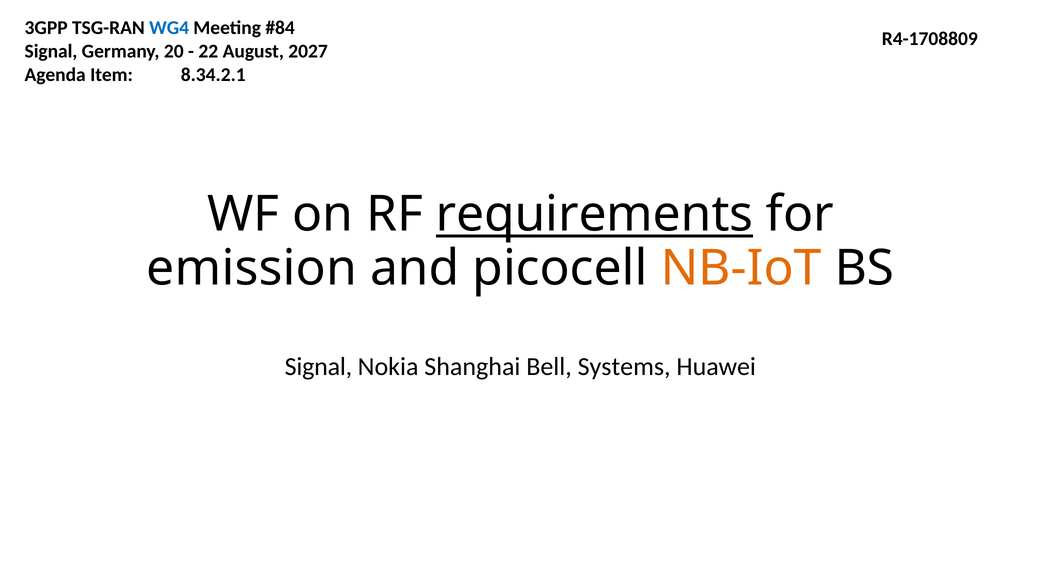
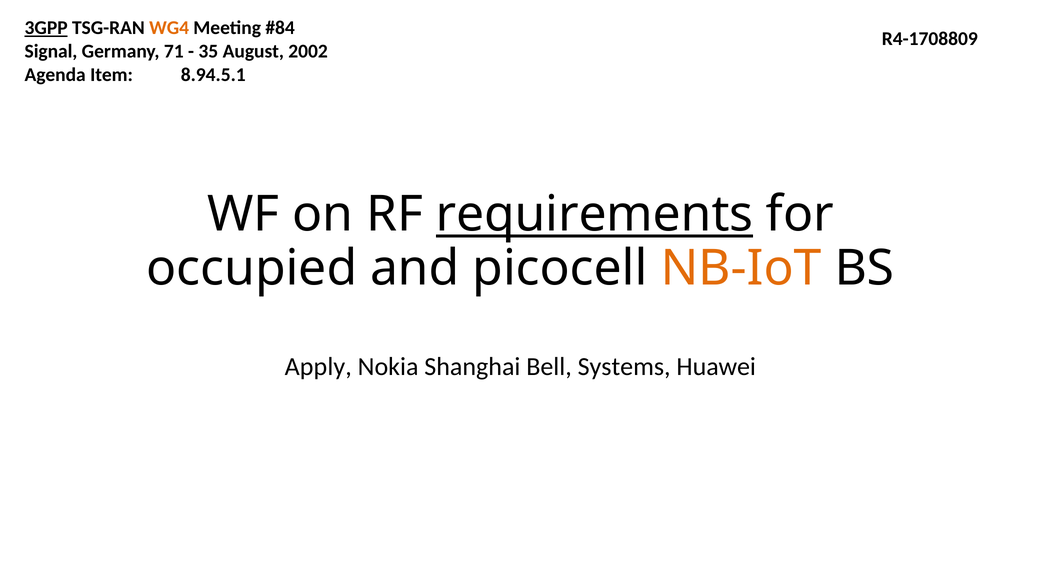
3GPP underline: none -> present (46, 28)
WG4 colour: blue -> orange (169, 28)
20: 20 -> 71 (174, 51)
22: 22 -> 35 (208, 51)
2027: 2027 -> 2002 (308, 51)
8.34.2.1: 8.34.2.1 -> 8.94.5.1 (213, 75)
emission: emission -> occupied (252, 269)
Signal: Signal -> Apply (318, 367)
